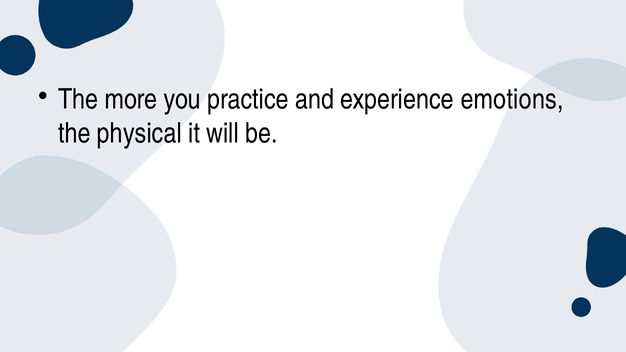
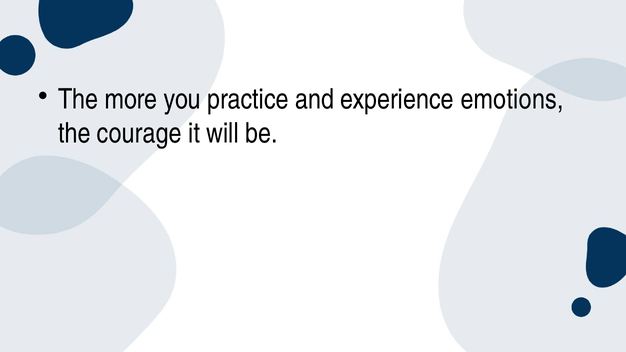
physical: physical -> courage (139, 133)
